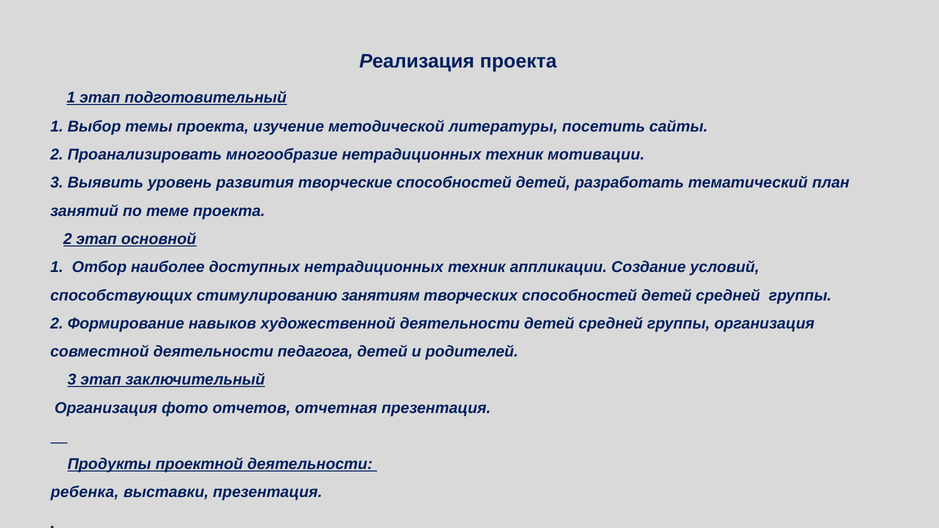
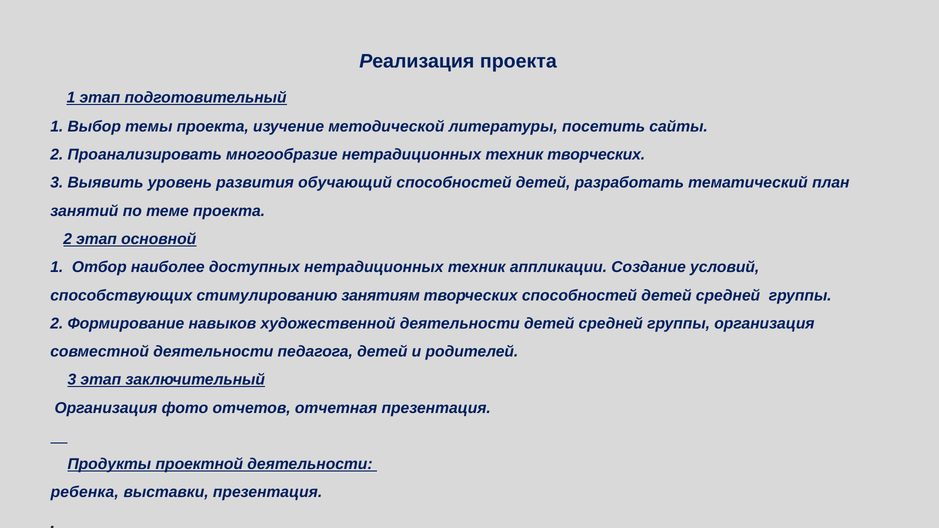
техник мотивации: мотивации -> творческих (596, 155)
творческие: творческие -> обучающий (345, 183)
